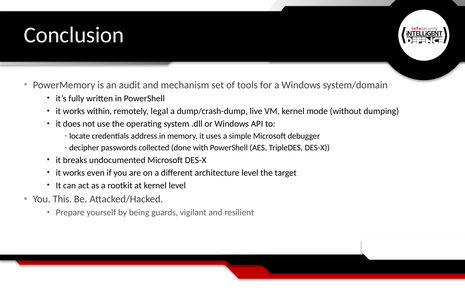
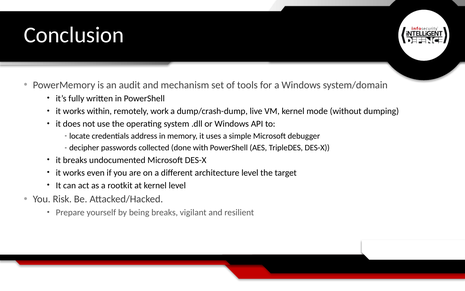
legal: legal -> work (160, 111)
This: This -> Risk (62, 199)
being guards: guards -> breaks (165, 212)
